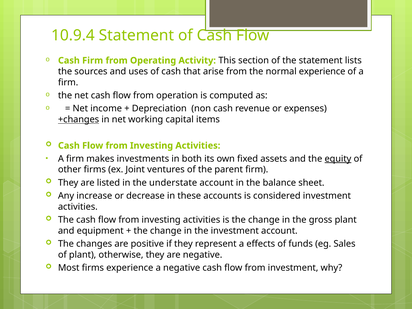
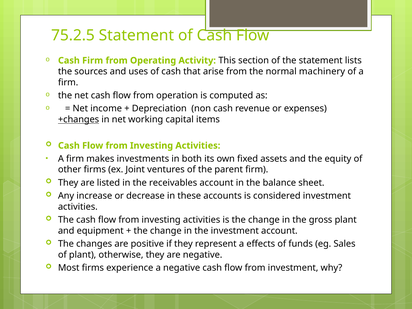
10.9.4: 10.9.4 -> 75.2.5 (73, 35)
normal experience: experience -> machinery (322, 71)
equity underline: present -> none (338, 159)
understate: understate -> receivables (173, 183)
